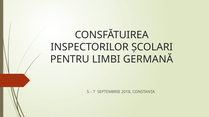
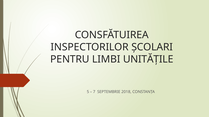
GERMANĂ: GERMANĂ -> UNITĂȚILE (148, 60)
